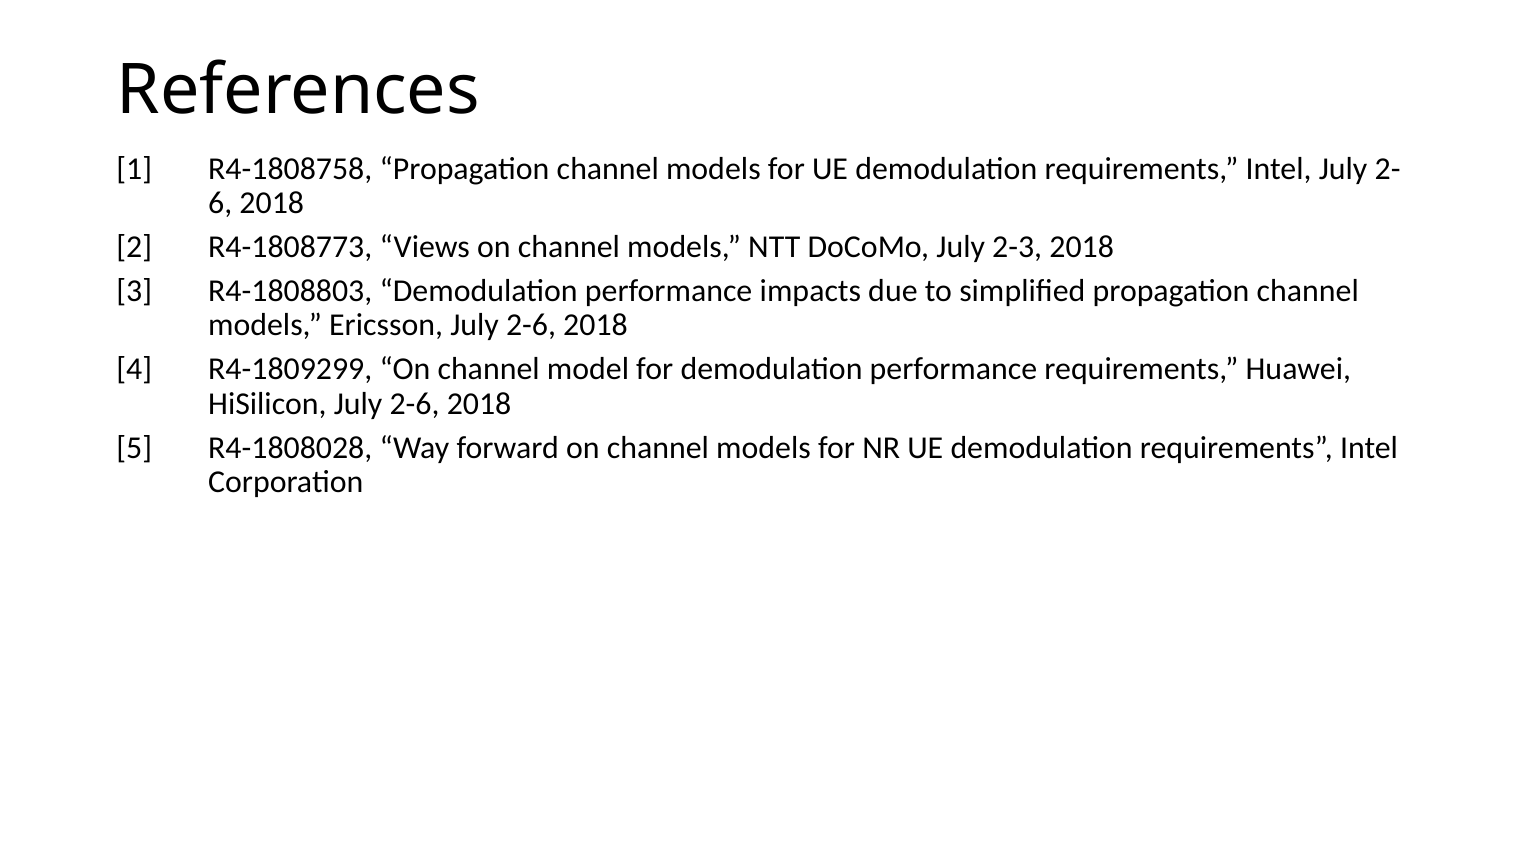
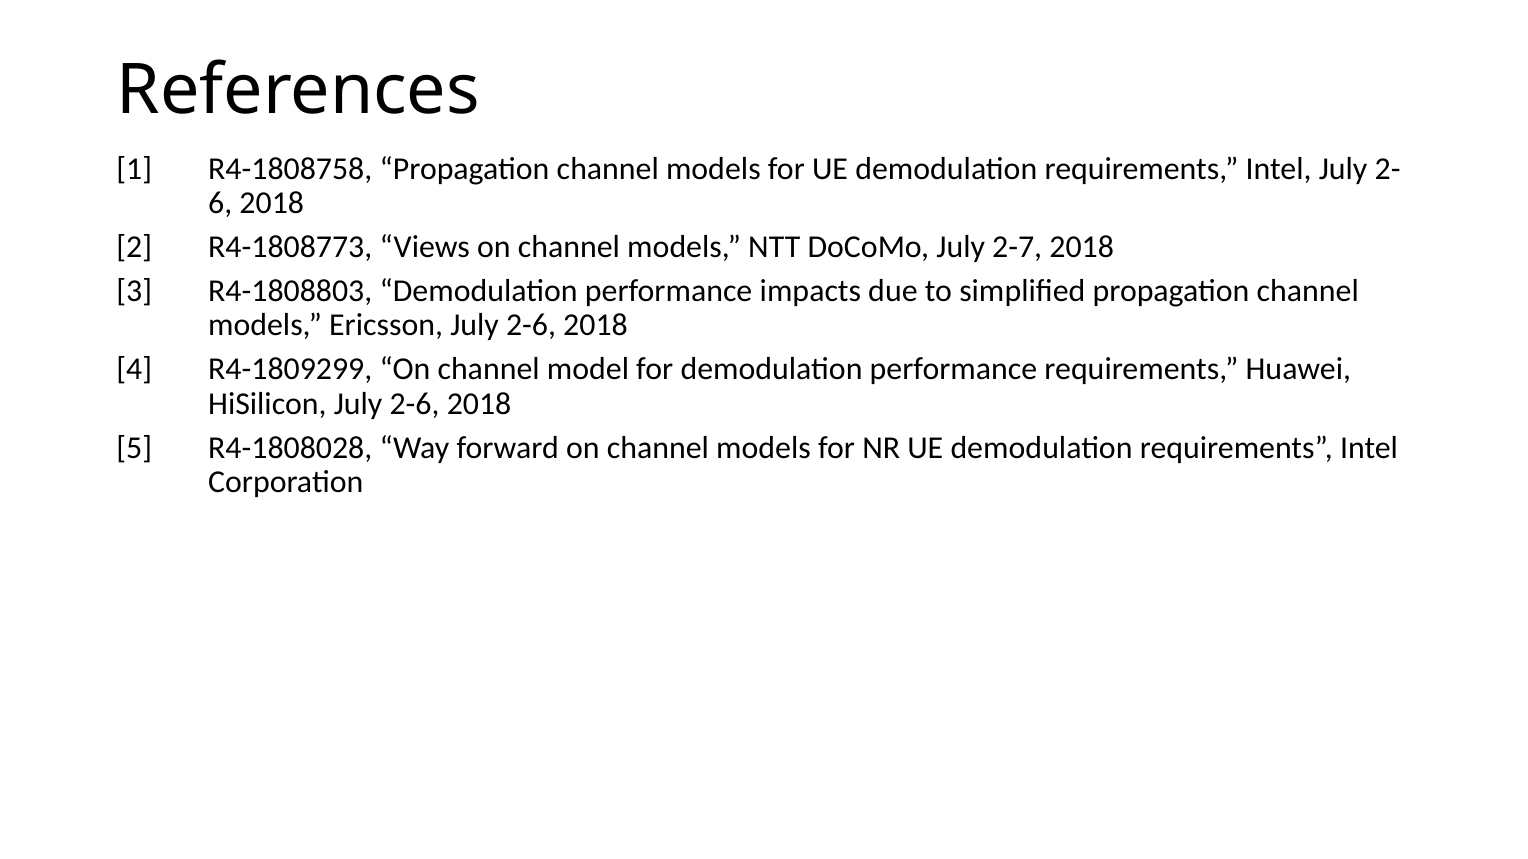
2-3: 2-3 -> 2-7 (1017, 247)
